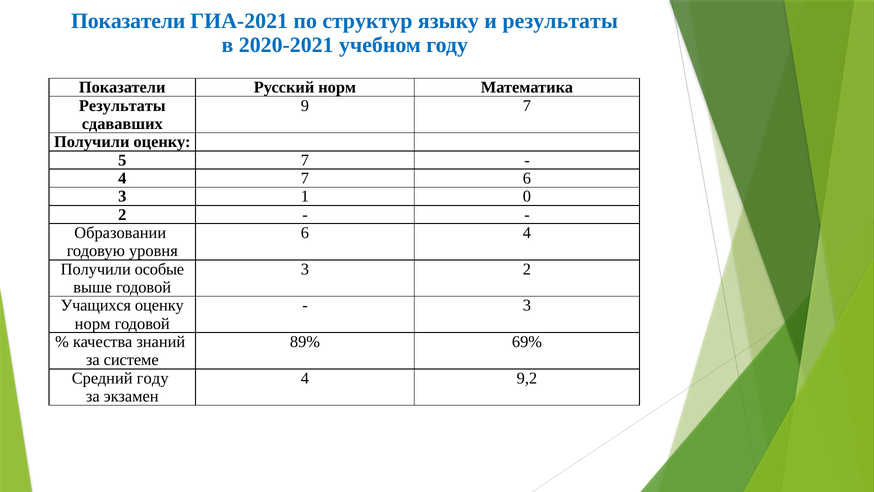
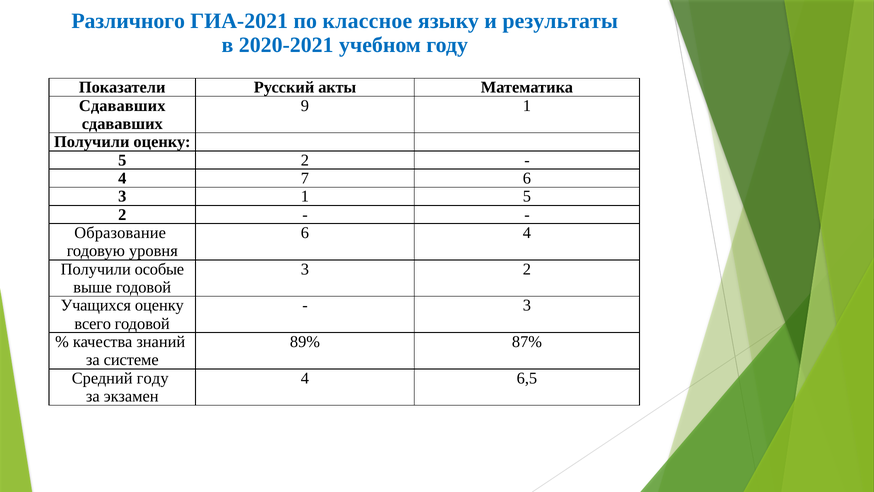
Показатели: Показатели -> Различного (128, 21)
структур: структур -> классное (367, 21)
Русский норм: норм -> акты (337, 87)
Результаты: Результаты -> Сдававших (122, 106)
9 7: 7 -> 1 (527, 106)
7: 7 -> 2 (305, 160)
1 0: 0 -> 5 (527, 196)
Образовании: Образовании -> Образование (120, 233)
норм: норм -> всего (93, 323)
69%: 69% -> 87% (527, 342)
9,2: 9,2 -> 6,5 (527, 378)
